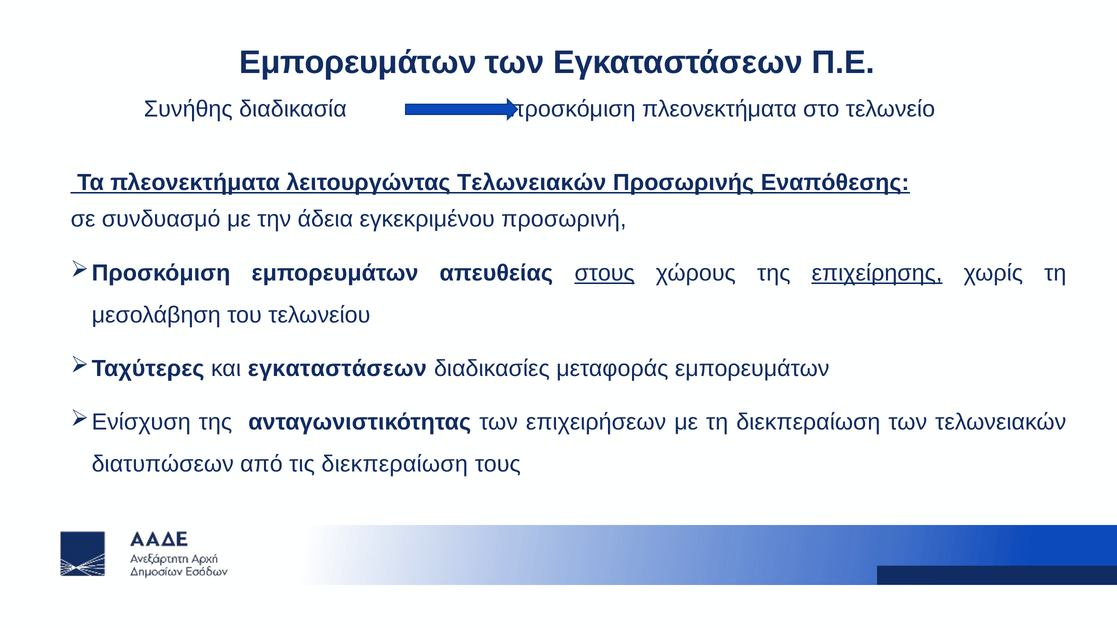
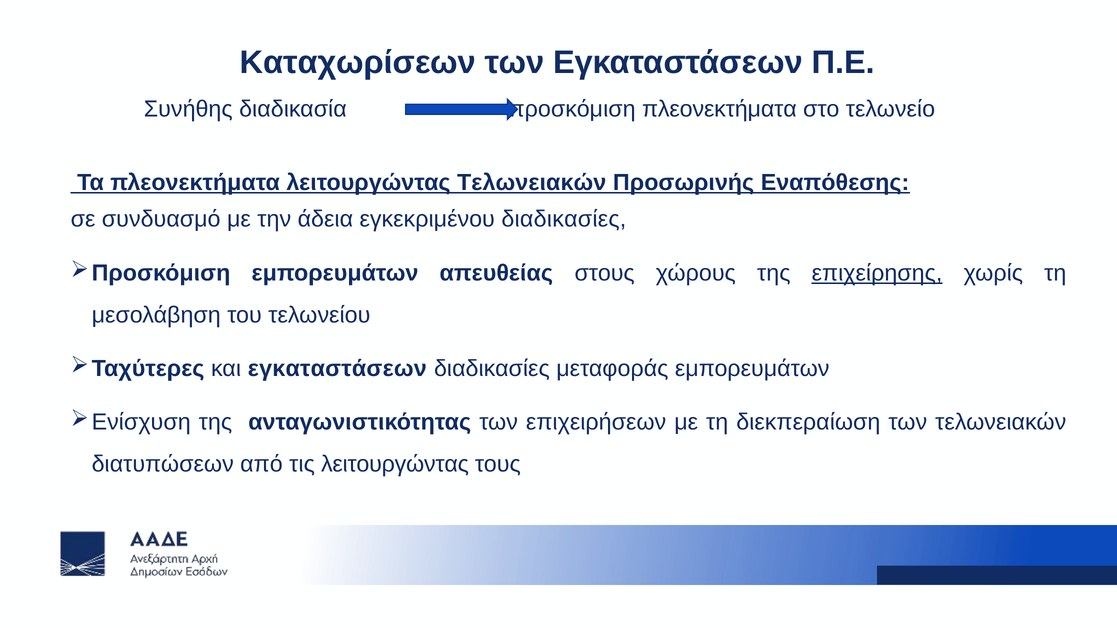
Εμπορευμάτων: Εμπορευμάτων -> Καταχωρίσεων (358, 63)
εγκεκριμένου προσωρινή: προσωρινή -> διαδικασίες (564, 219)
στους underline: present -> none (605, 273)
τις διεκπεραίωση: διεκπεραίωση -> λειτουργώντας (395, 464)
